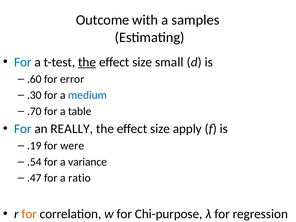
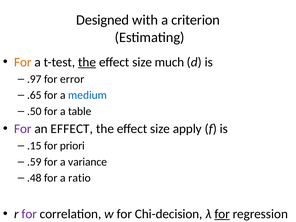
Outcome: Outcome -> Designed (103, 20)
samples: samples -> criterion (196, 20)
For colour: blue -> orange (23, 62)
small: small -> much (169, 62)
.60: .60 -> .97 (34, 79)
.30: .30 -> .65 (34, 95)
.70: .70 -> .50 (34, 111)
For colour: blue -> purple (23, 129)
an REALLY: REALLY -> EFFECT (72, 129)
.19: .19 -> .15 (34, 146)
were: were -> priori (72, 146)
.54: .54 -> .59 (34, 162)
.47: .47 -> .48 (34, 178)
for colour: orange -> purple (29, 214)
Chi-purpose: Chi-purpose -> Chi-decision (169, 214)
for underline: none -> present (222, 214)
